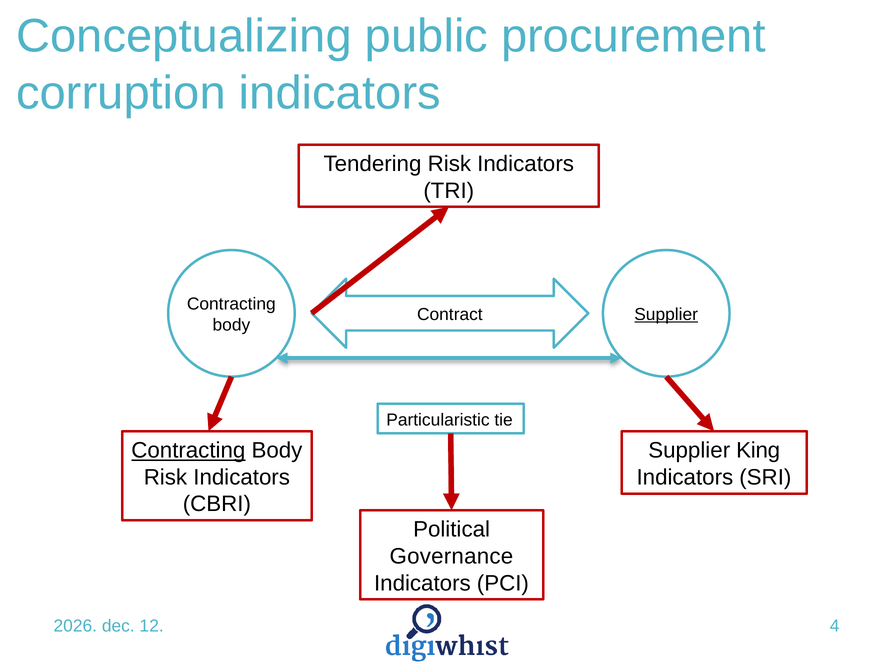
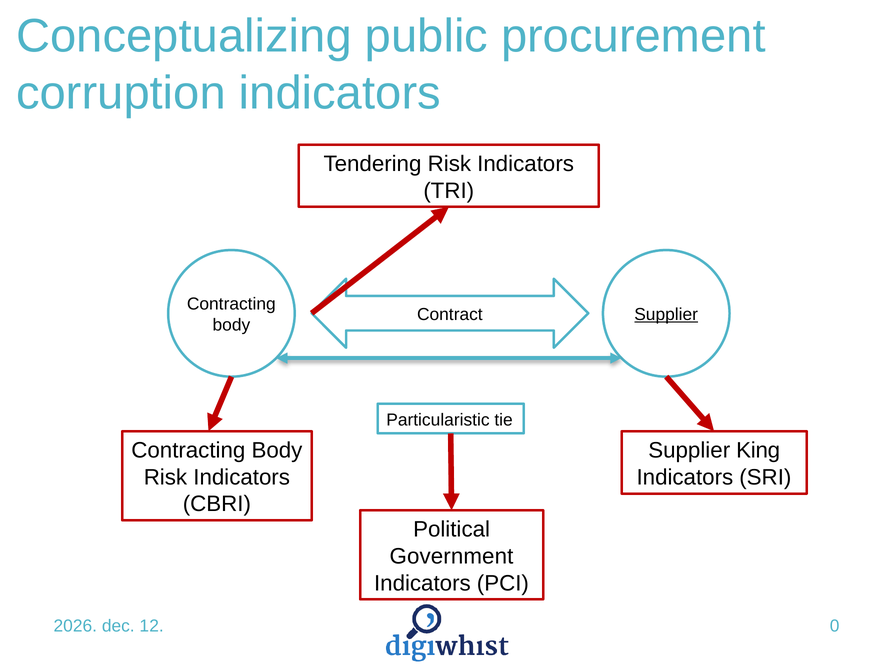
Contracting underline: present -> none (188, 450)
Governance: Governance -> Government (451, 556)
4: 4 -> 0 (835, 626)
